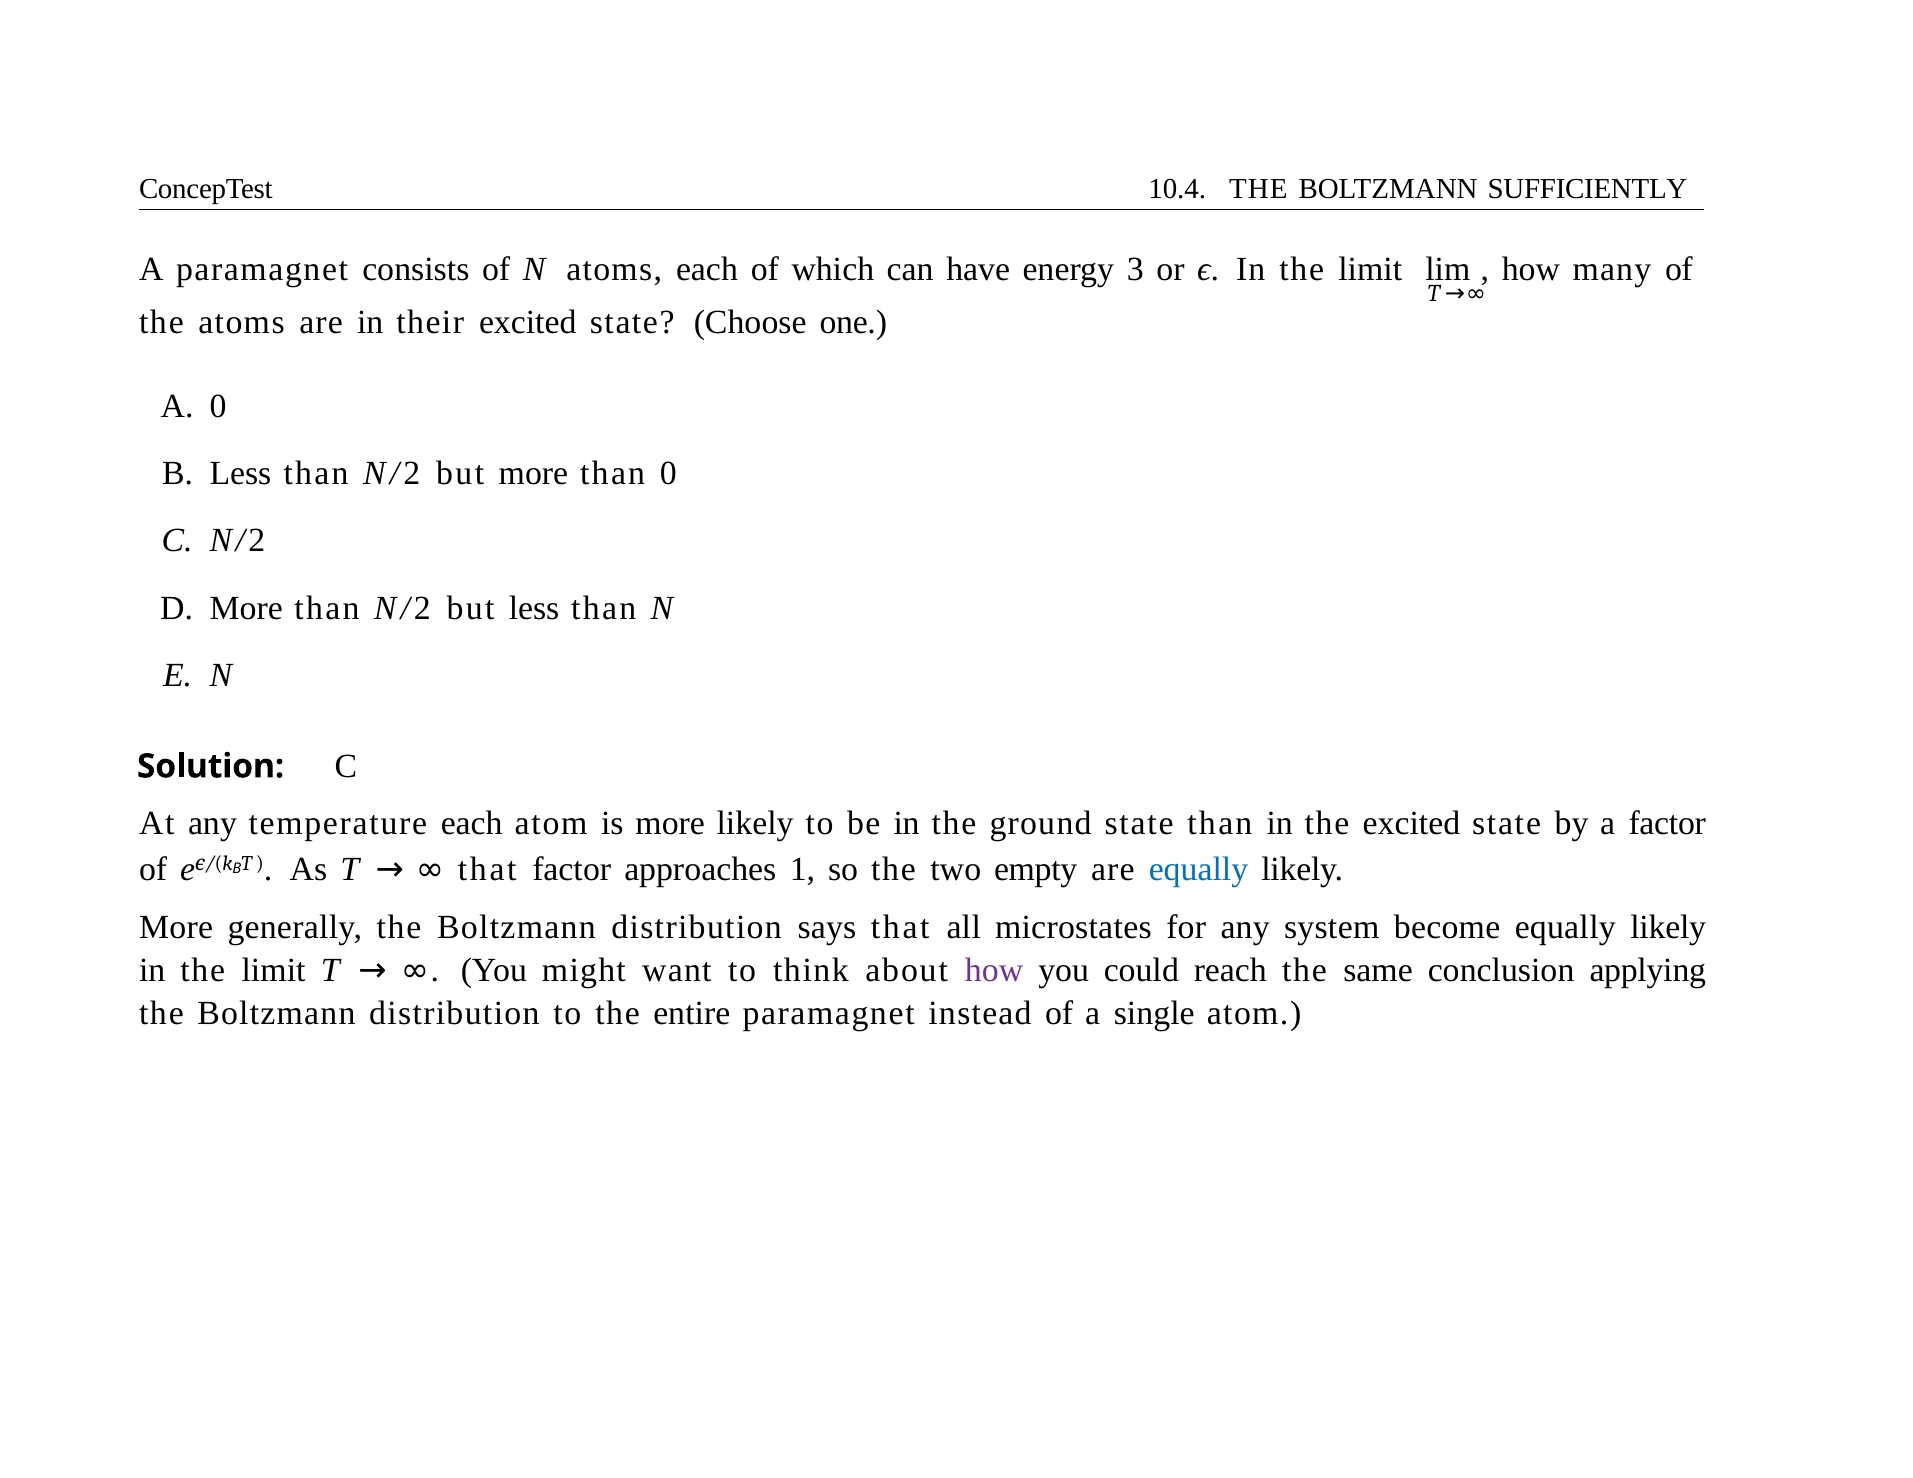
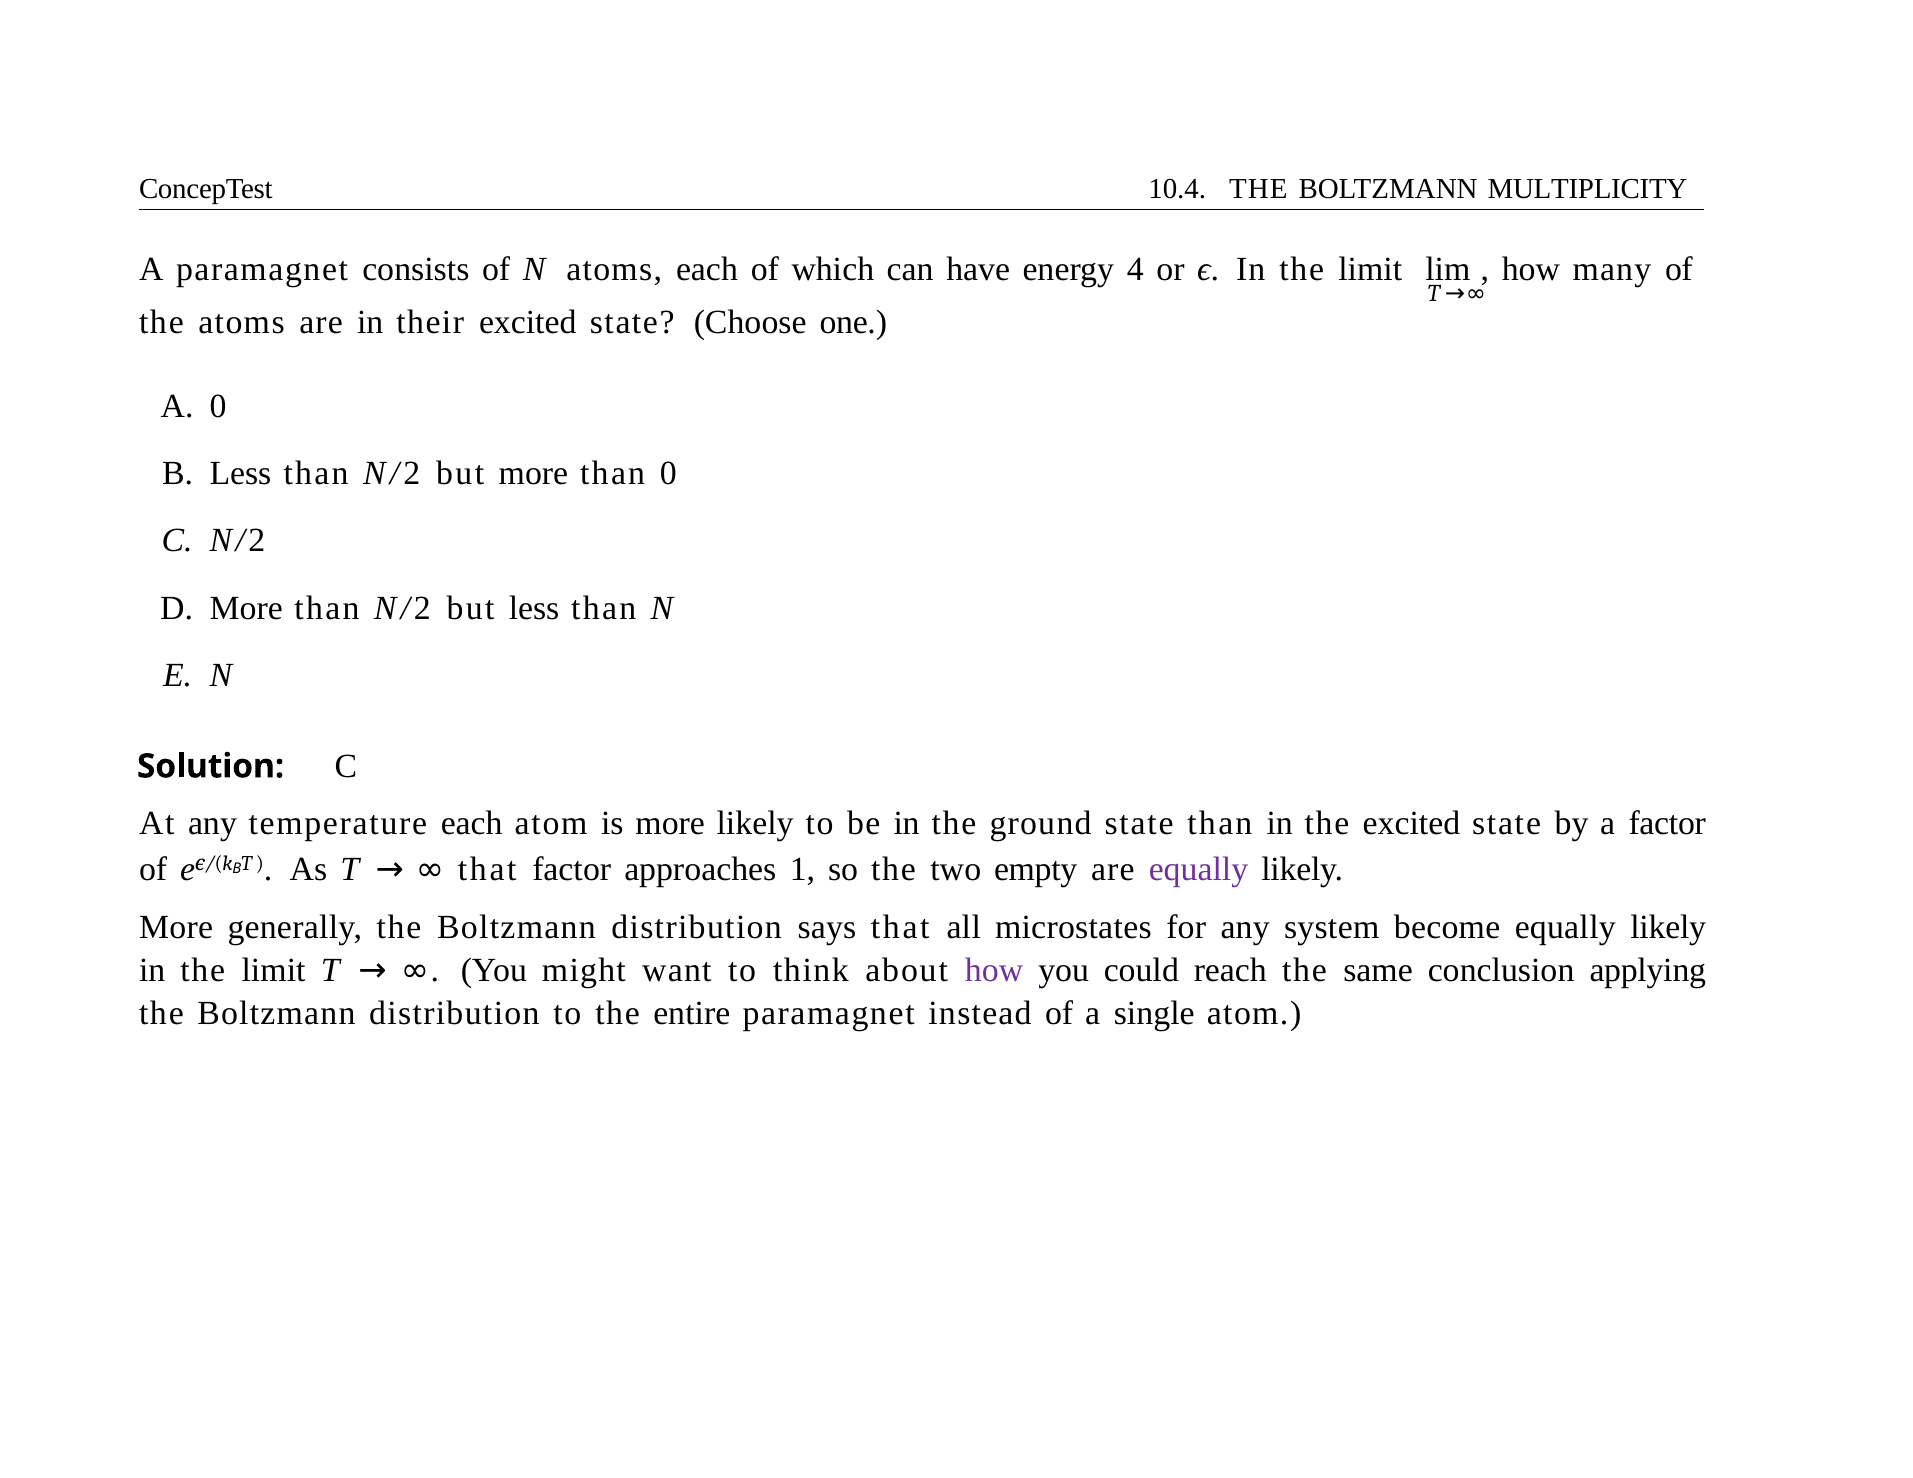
SUFFICIENTLY: SUFFICIENTLY -> MULTIPLICITY (1587, 189)
3: 3 -> 4 (1135, 270)
equally colour: blue -> purple (1198, 870)
